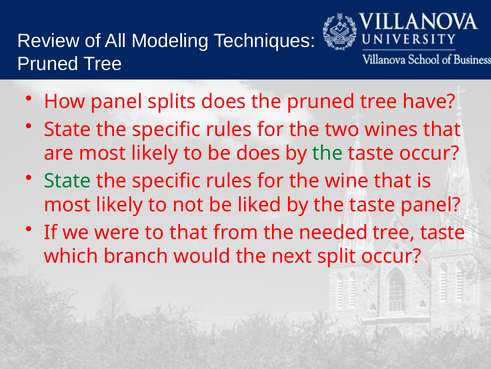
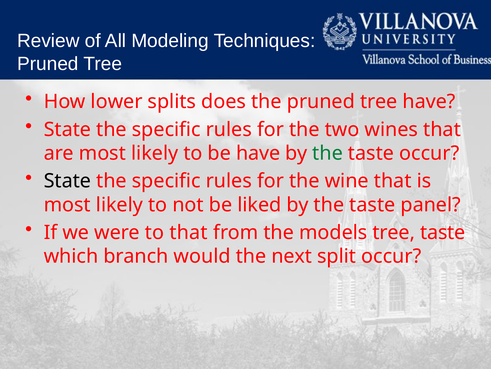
How panel: panel -> lower (117, 102)
be does: does -> have (258, 153)
State colour: green -> black (67, 181)
needed: needed -> models (333, 232)
